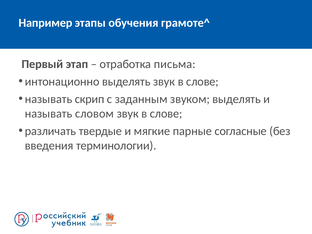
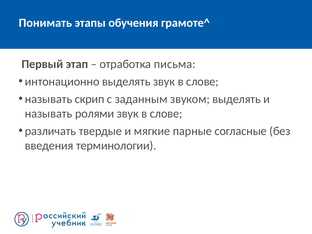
Например: Например -> Понимать (45, 23)
словом: словом -> ролями (95, 114)
